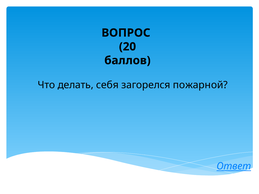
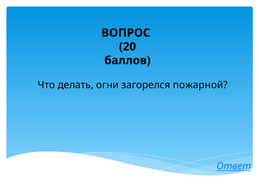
себя: себя -> огни (107, 85)
